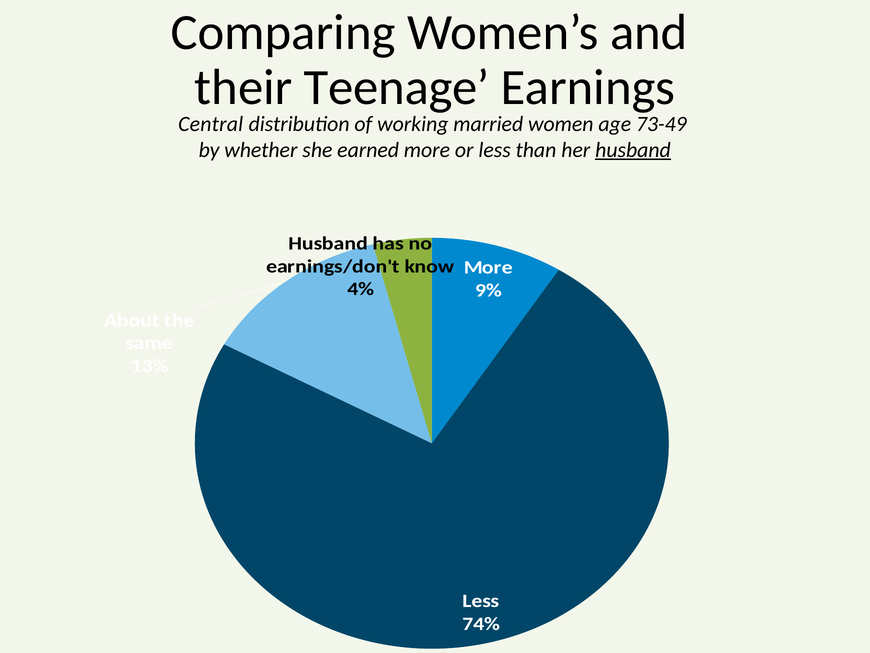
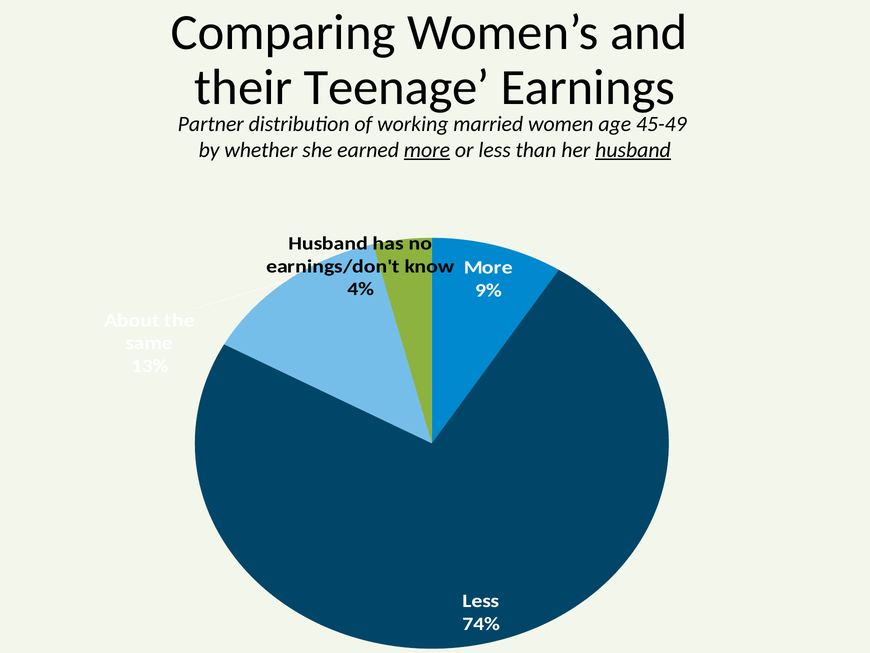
Central: Central -> Partner (211, 124)
73-49: 73-49 -> 45-49 (661, 124)
more underline: none -> present (427, 150)
